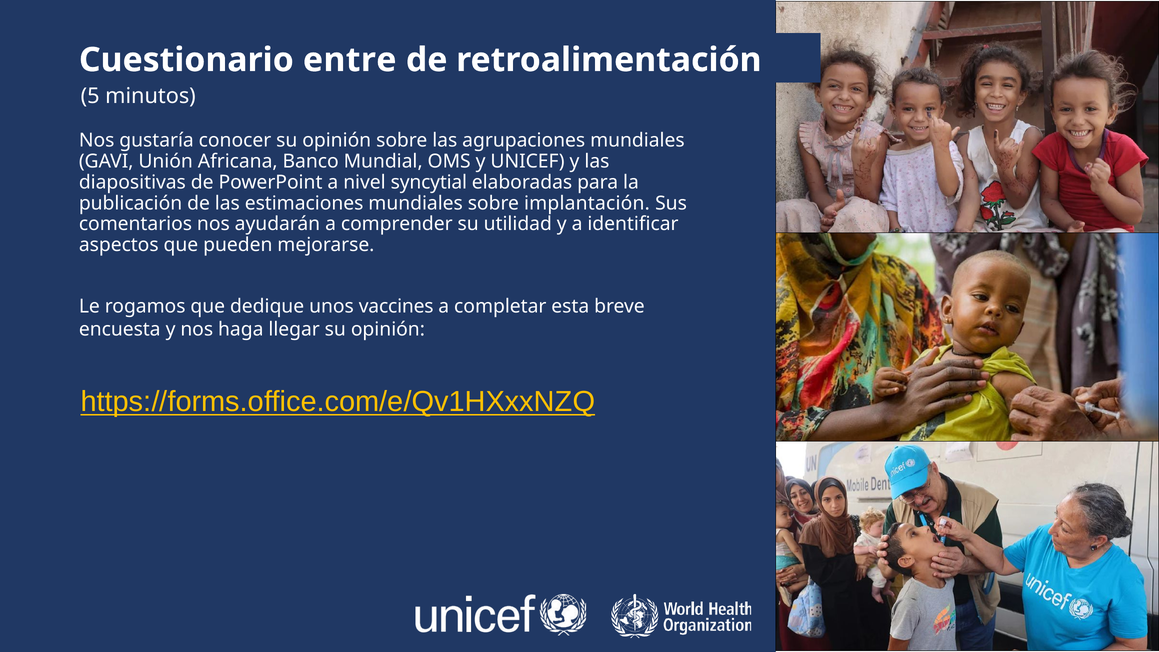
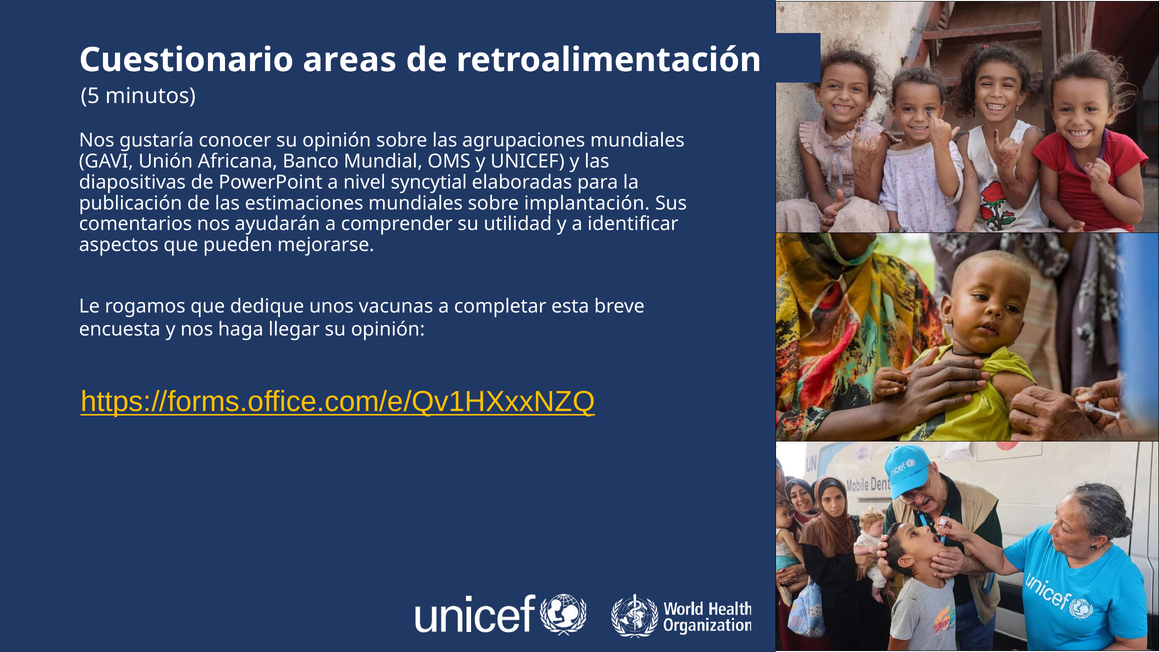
entre: entre -> areas (350, 60)
vaccines: vaccines -> vacunas (396, 306)
